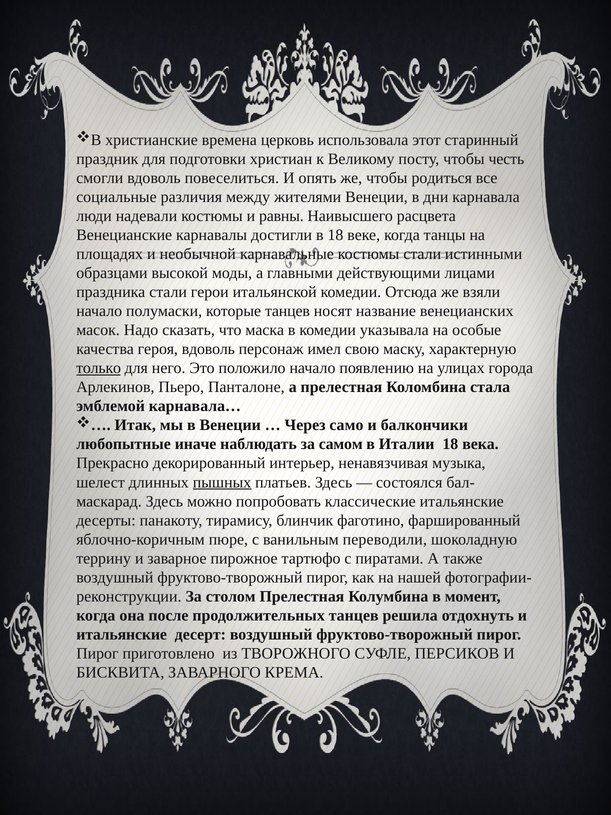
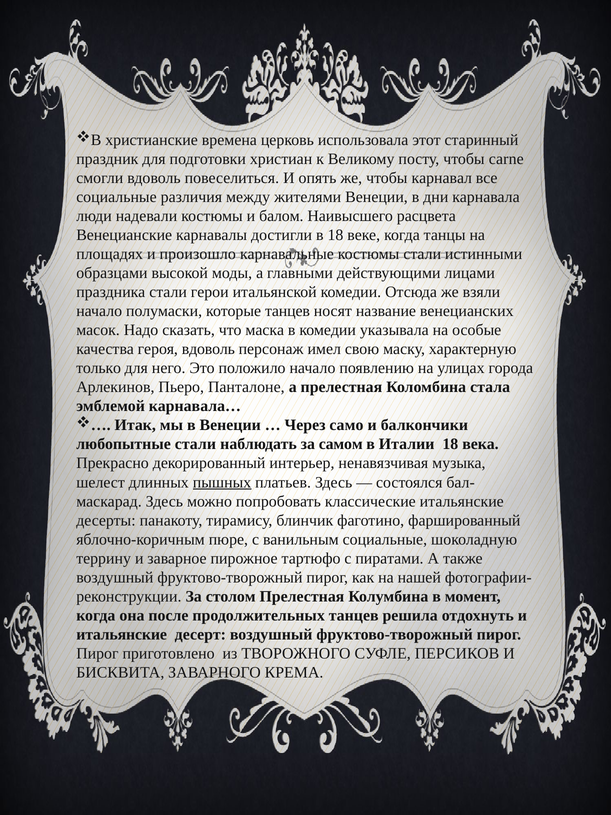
честь: честь -> carne (506, 159)
родиться: родиться -> карнавал (442, 178)
равны: равны -> балом (281, 216)
необычной: необычной -> произошло (198, 254)
только underline: present -> none (99, 368)
любопытные иначе: иначе -> стали (195, 444)
ванильным переводили: переводили -> социальные (385, 539)
